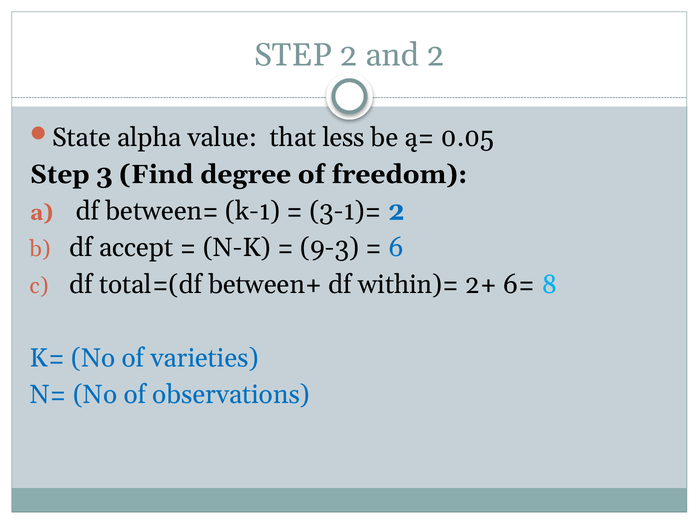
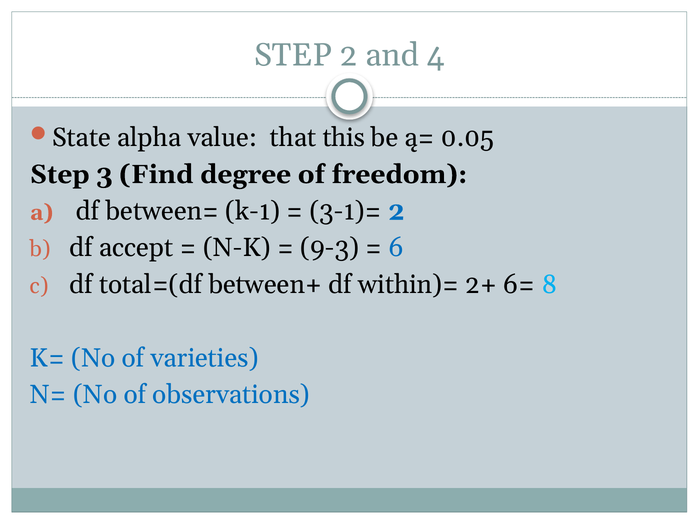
and 2: 2 -> 4 (436, 55)
less: less -> this (344, 138)
